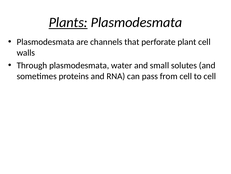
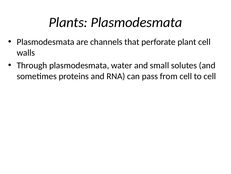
Plants underline: present -> none (68, 22)
